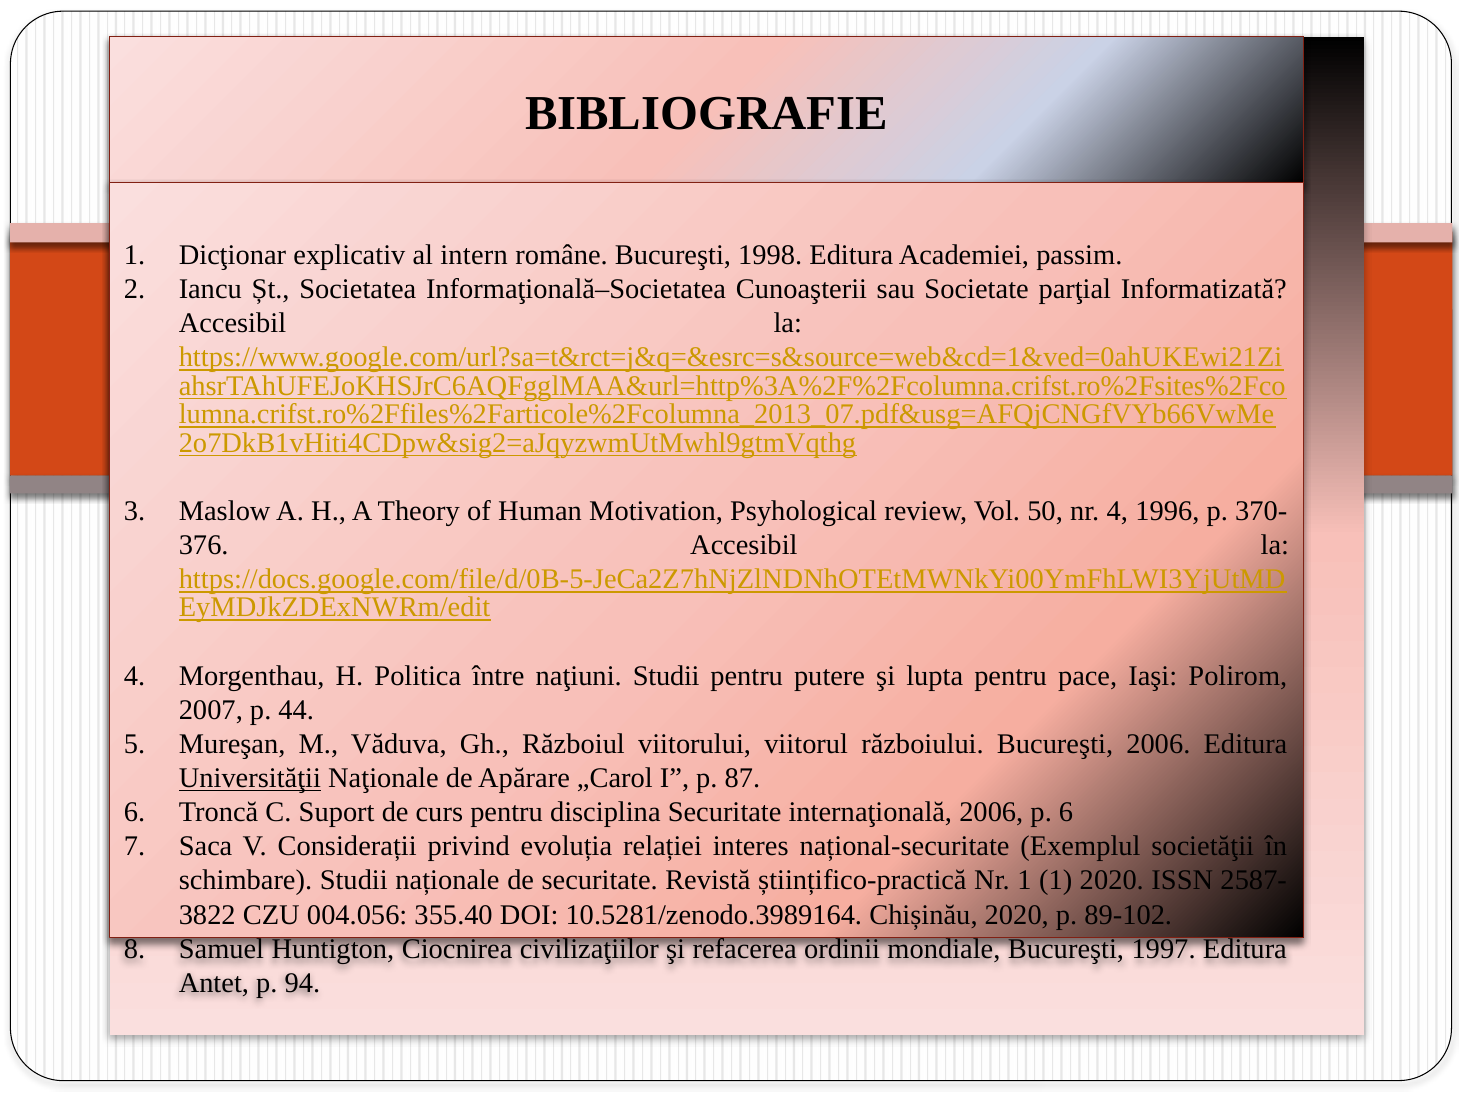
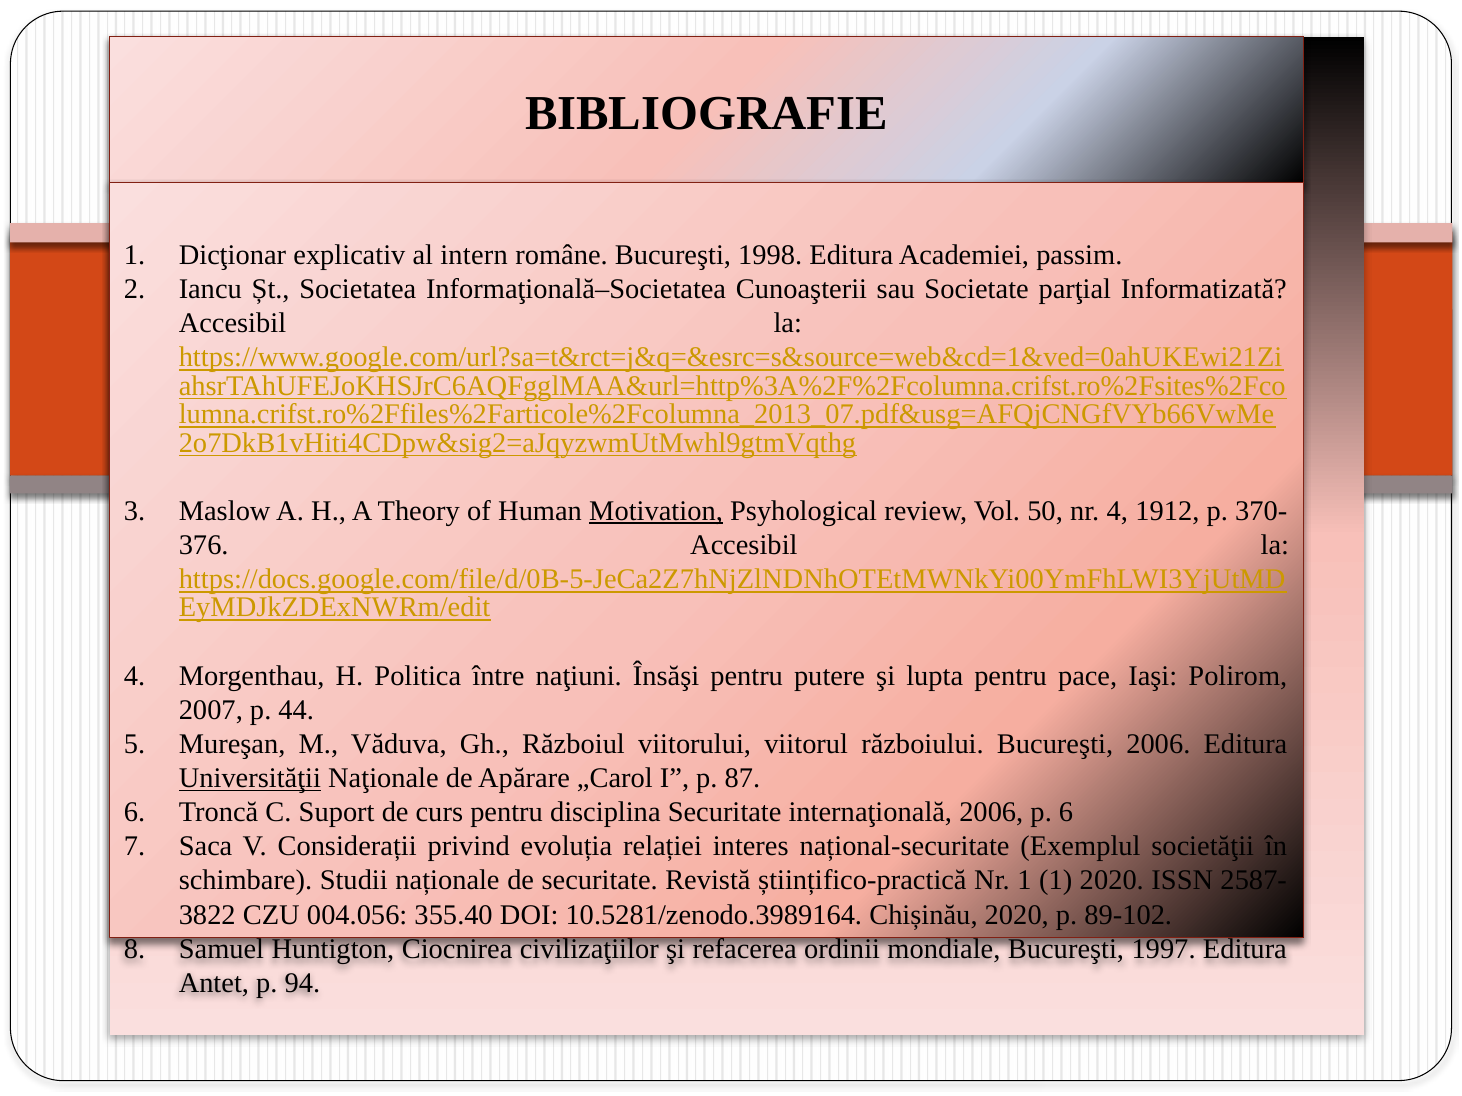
Motivation underline: none -> present (656, 511)
1996: 1996 -> 1912 (1167, 511)
naţiuni Studii: Studii -> Însăşi (666, 676)
